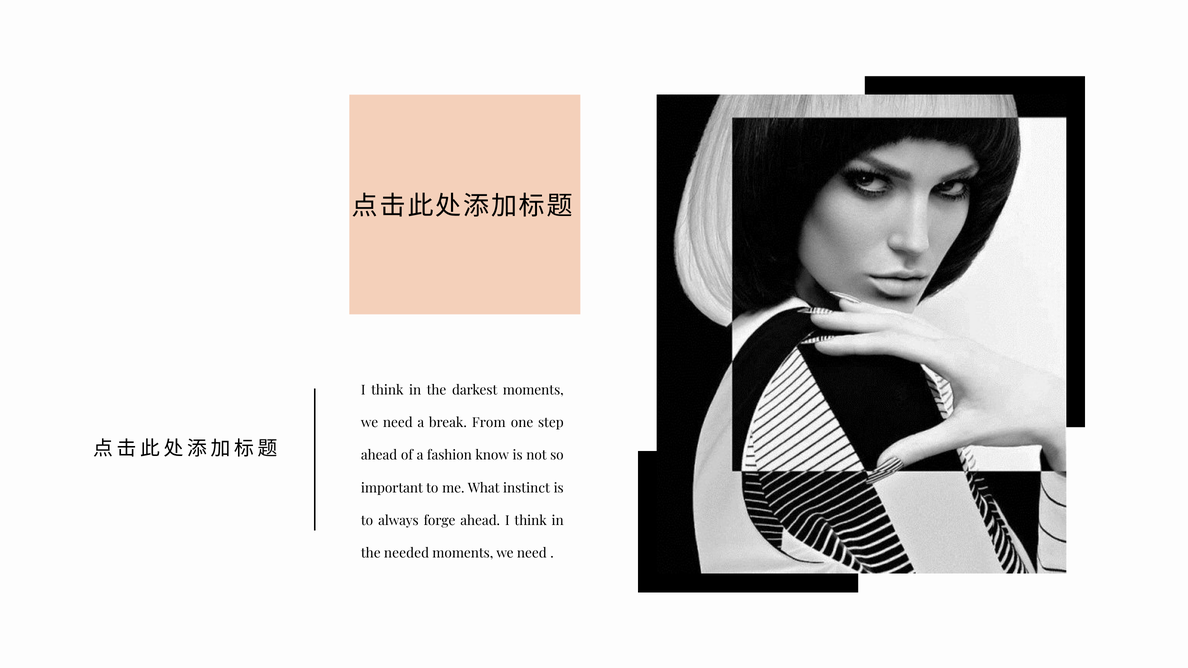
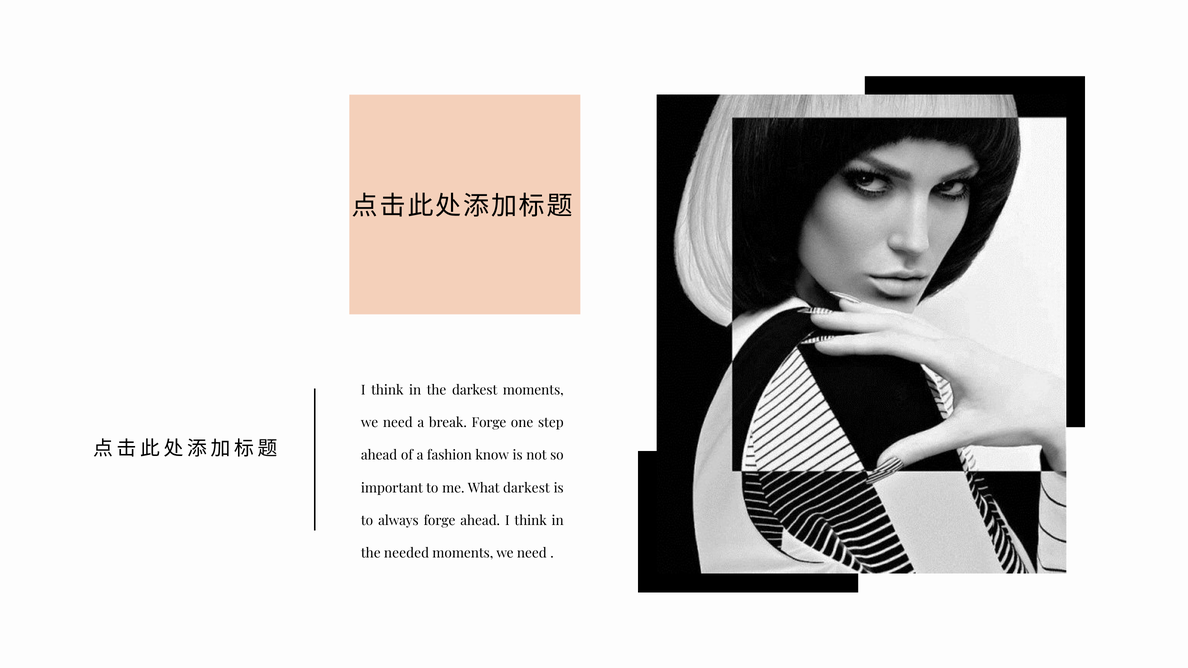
break From: From -> Forge (489, 423)
What instinct: instinct -> darkest (526, 488)
